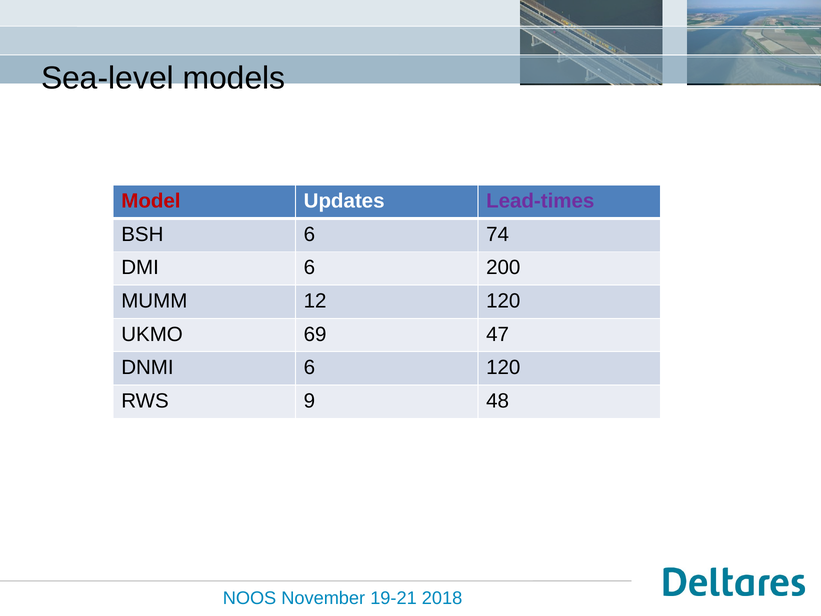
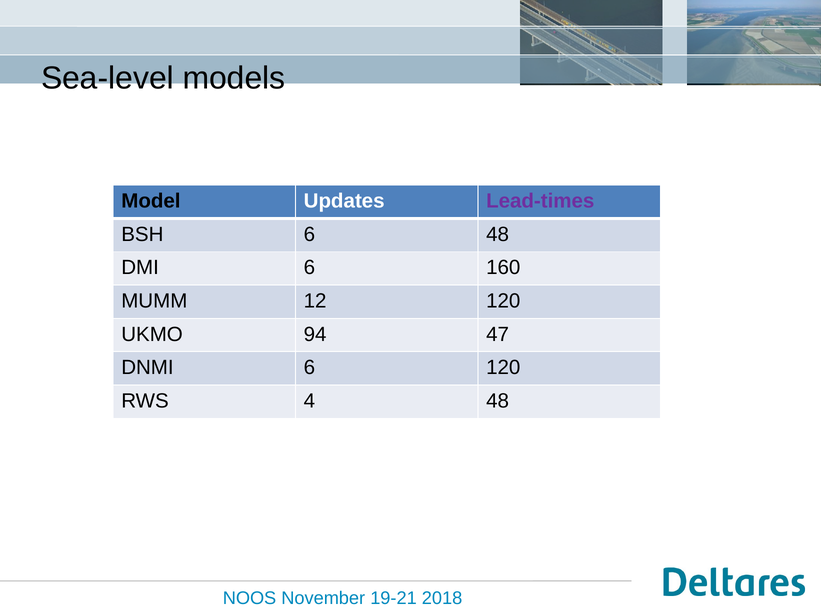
Model colour: red -> black (151, 201)
6 74: 74 -> 48 (498, 234)
200: 200 -> 160 (503, 268)
69: 69 -> 94 (315, 334)
9: 9 -> 4 (309, 401)
